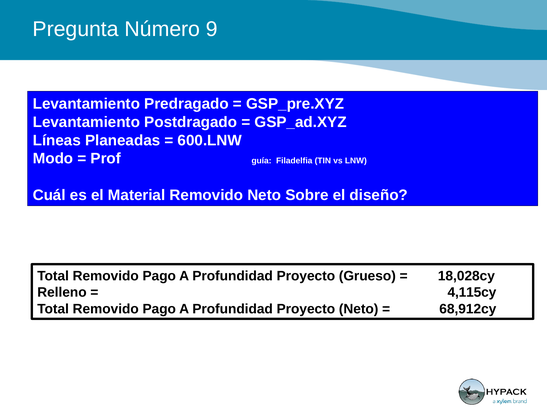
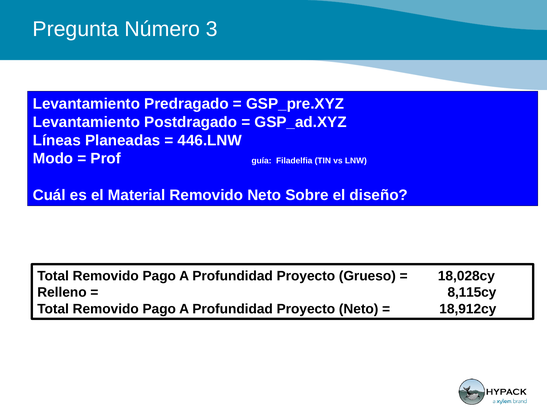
9: 9 -> 3 (212, 29)
600.LNW: 600.LNW -> 446.LNW (210, 140)
4,115cy: 4,115cy -> 8,115cy (472, 293)
68,912cy: 68,912cy -> 18,912cy (468, 309)
